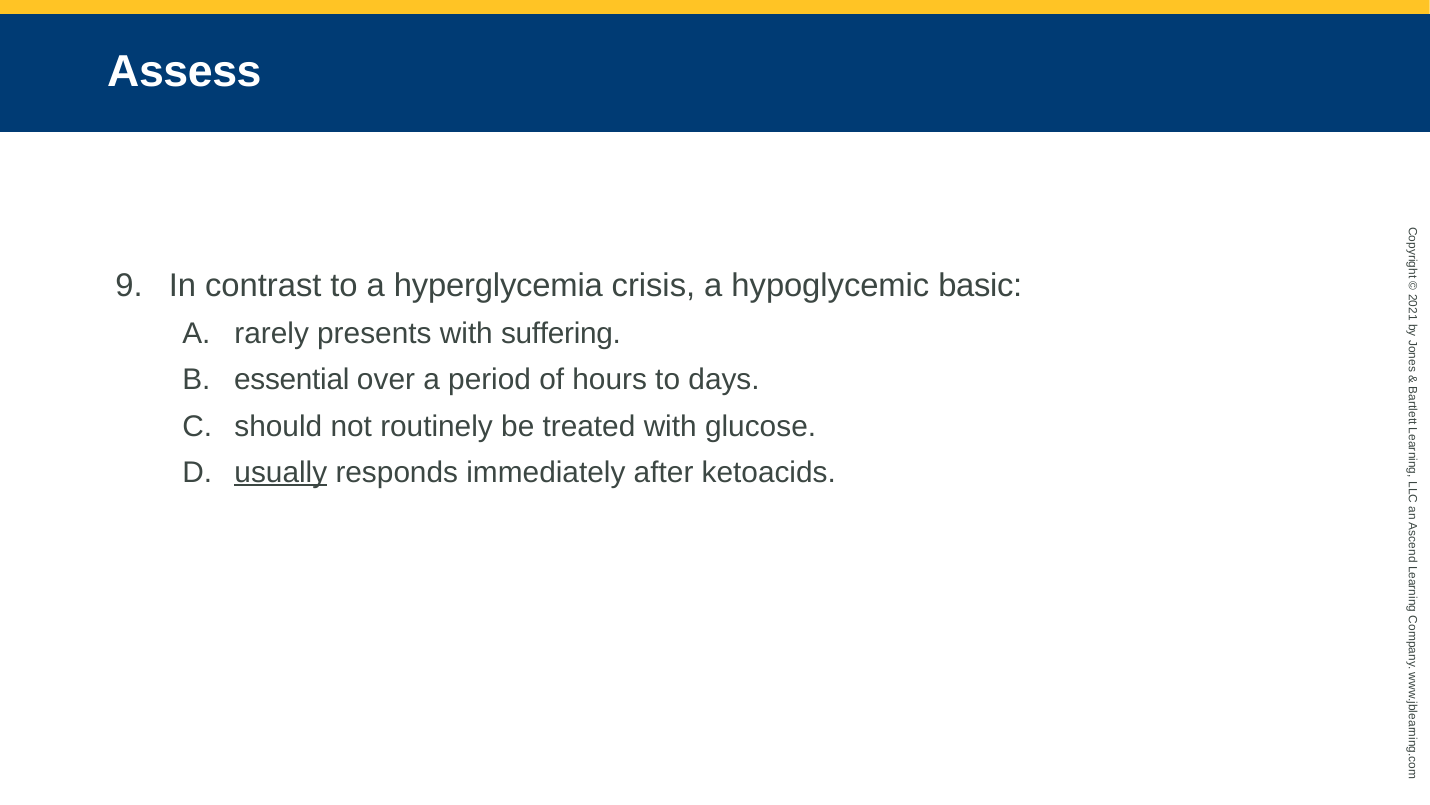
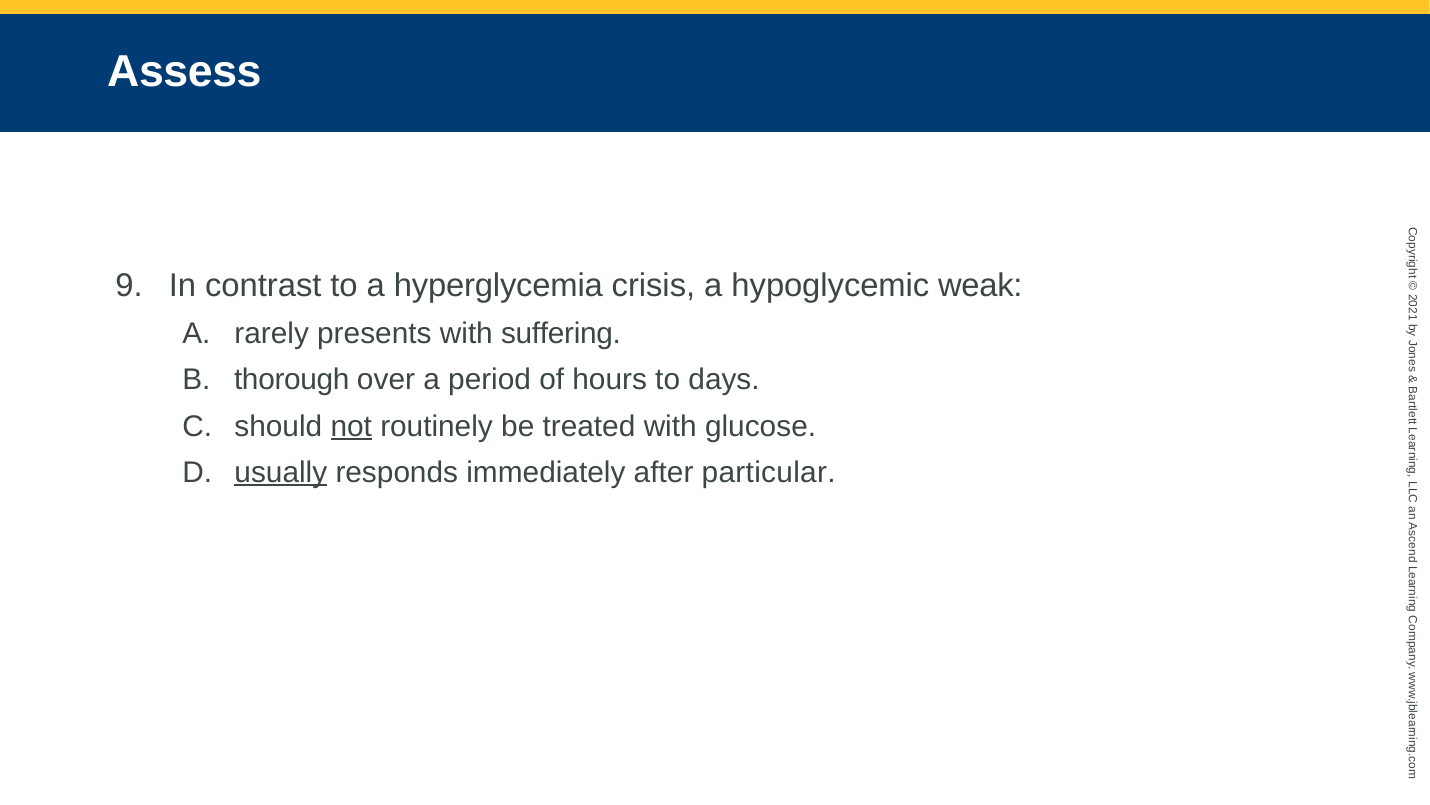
basic: basic -> weak (980, 286)
essential: essential -> thorough (292, 380)
not underline: none -> present (351, 426)
ketoacids: ketoacids -> particular (769, 472)
